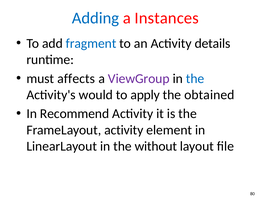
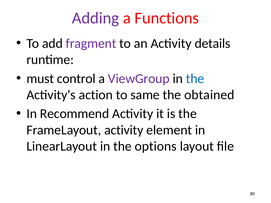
Adding colour: blue -> purple (96, 18)
Instances: Instances -> Functions (167, 18)
fragment colour: blue -> purple (91, 43)
affects: affects -> control (76, 79)
would: would -> action (96, 95)
apply: apply -> same (145, 95)
without: without -> options (156, 146)
